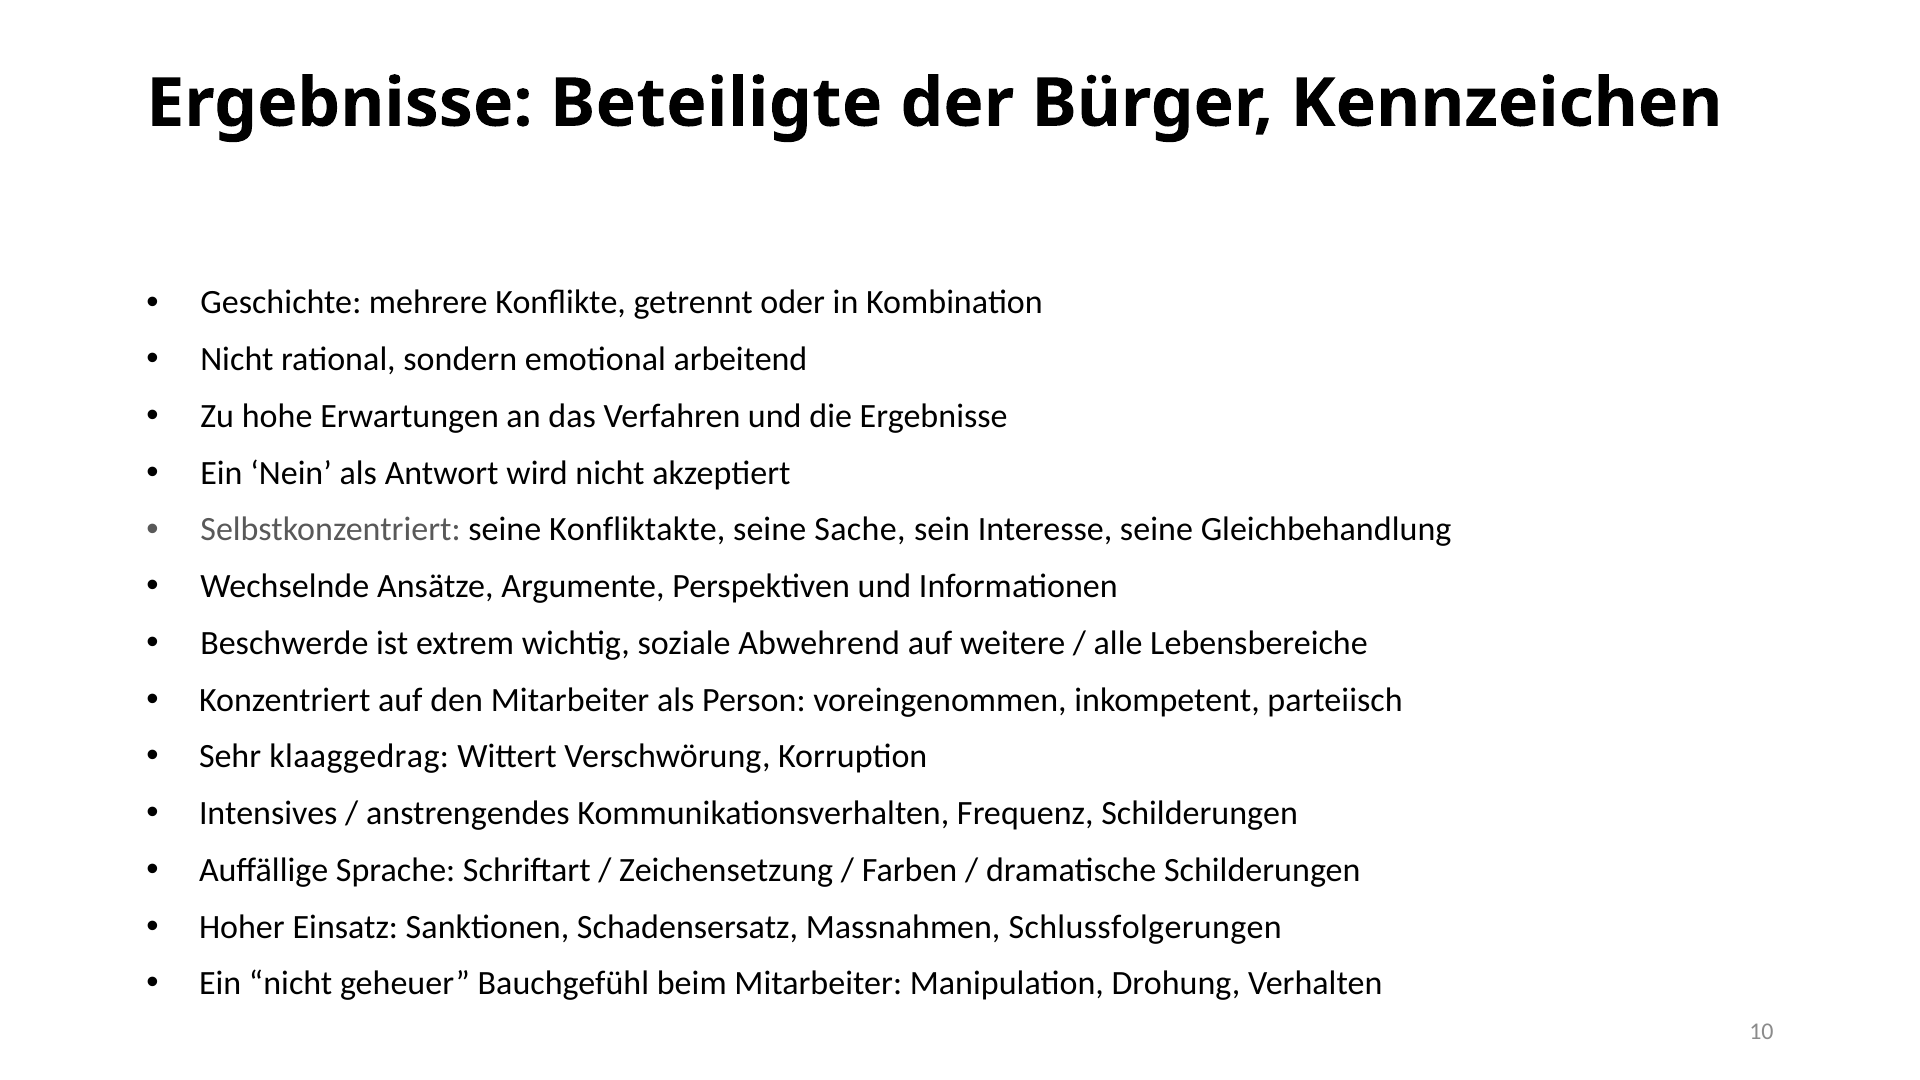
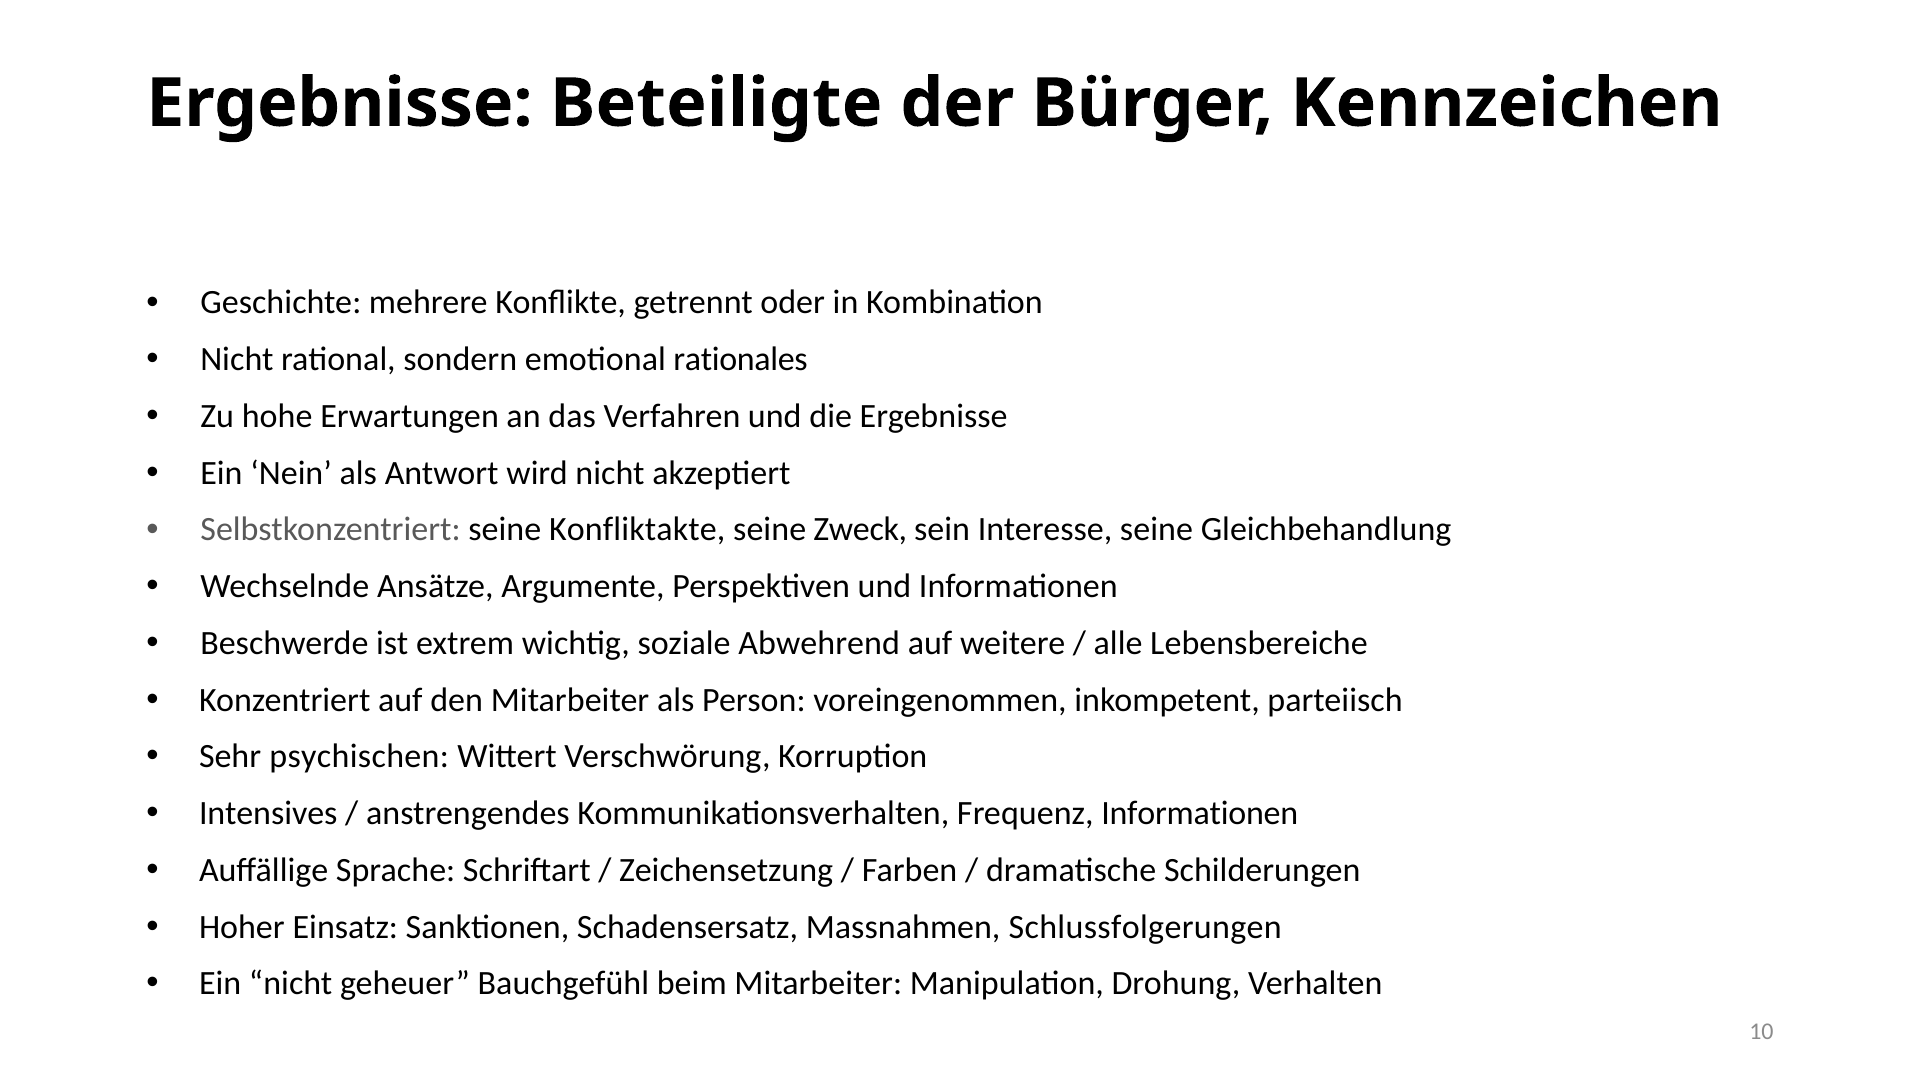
arbeitend: arbeitend -> rationales (741, 359)
Sache: Sache -> Zweck (860, 530)
klaaggedrag: klaaggedrag -> psychischen (359, 757)
Frequenz Schilderungen: Schilderungen -> Informationen (1200, 813)
